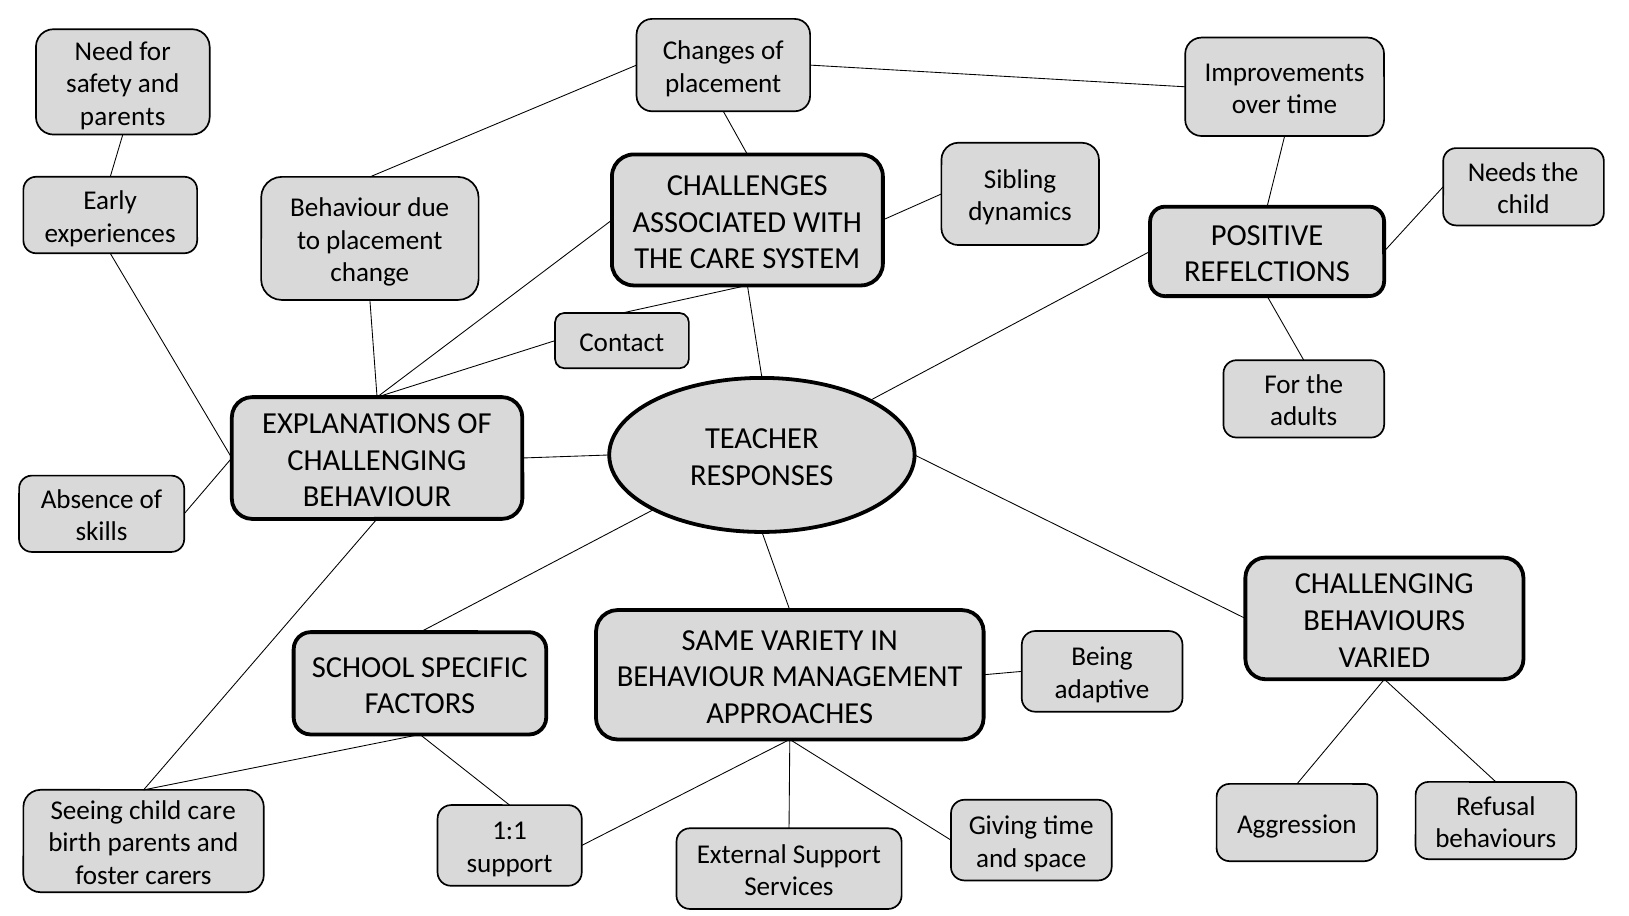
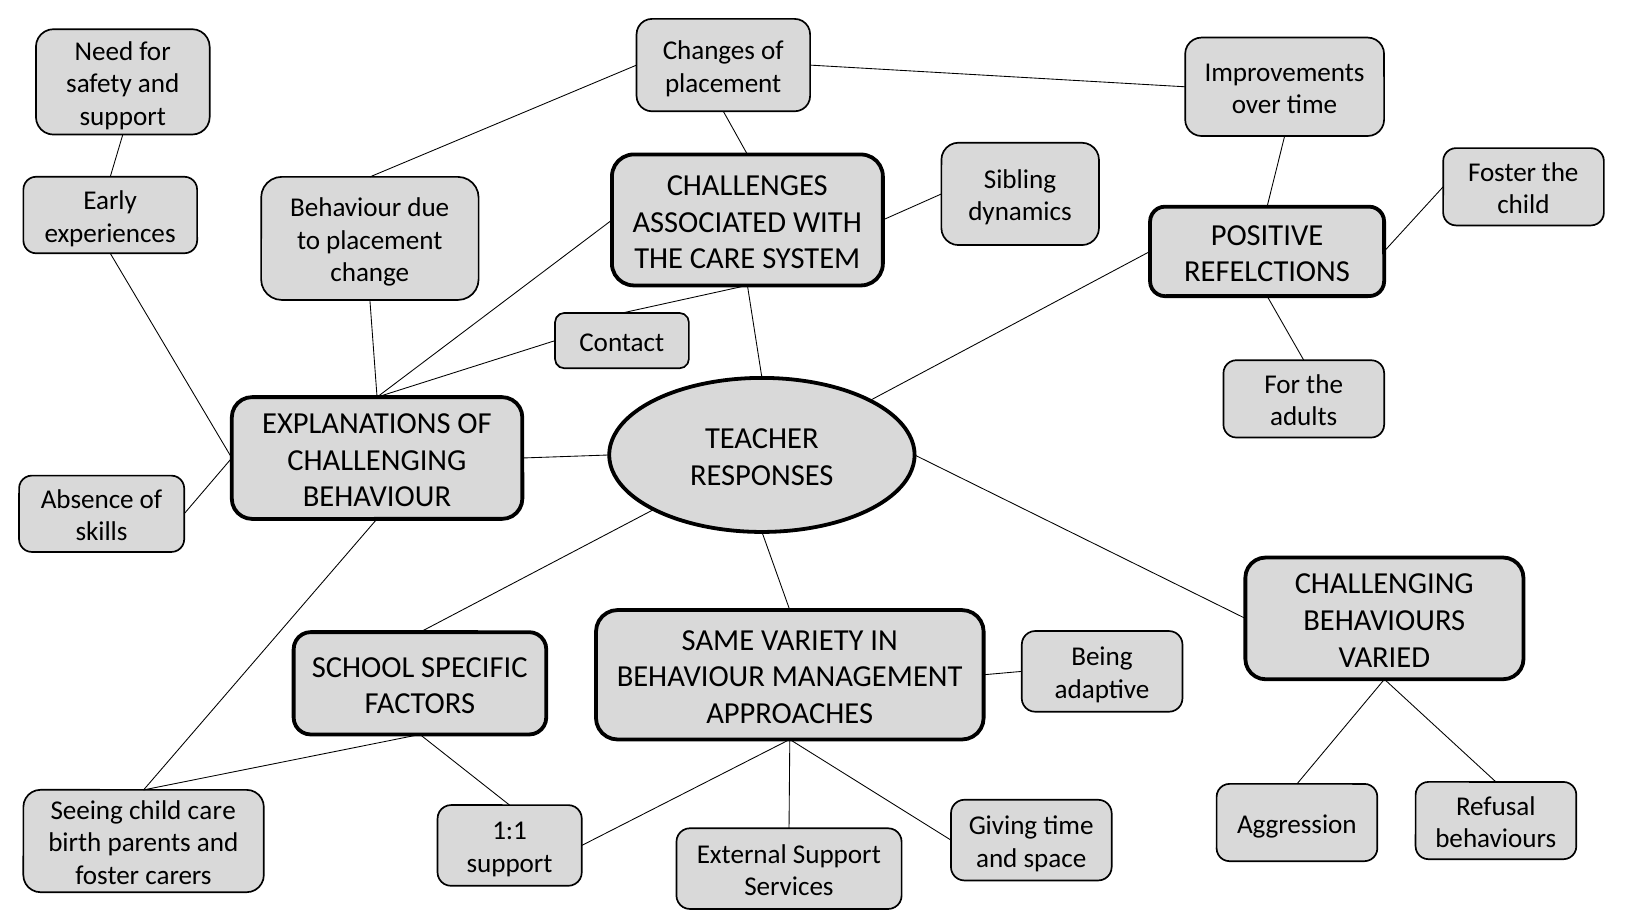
parents: parents -> support (123, 116)
Needs: Needs -> Foster (1502, 172)
